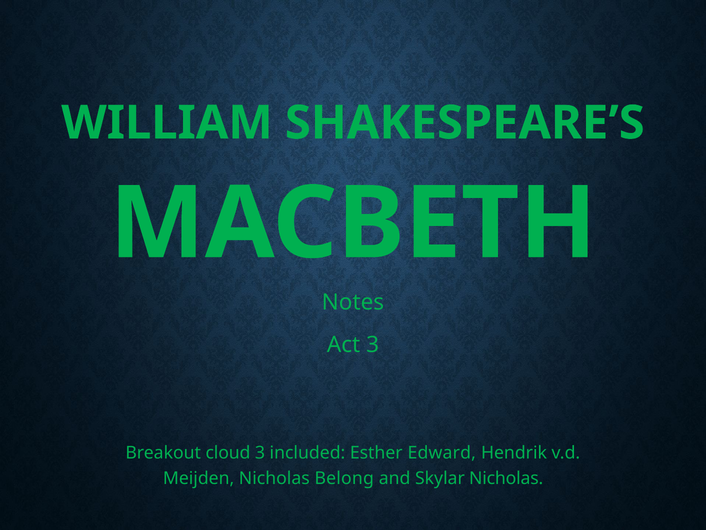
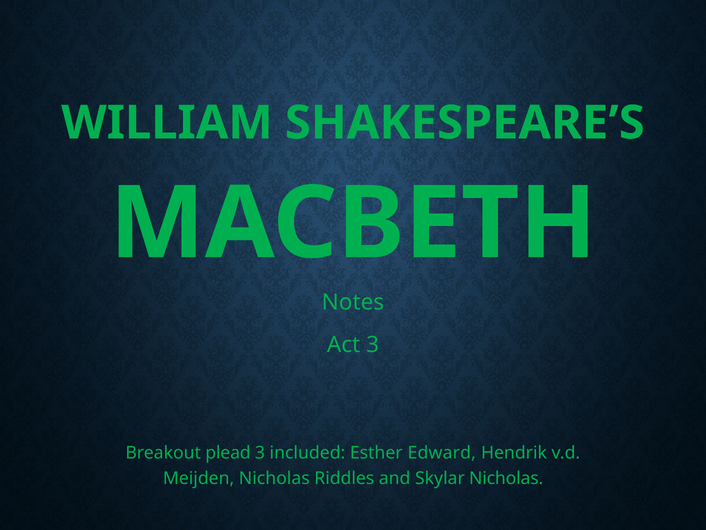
cloud: cloud -> plead (228, 453)
Belong: Belong -> Riddles (344, 478)
